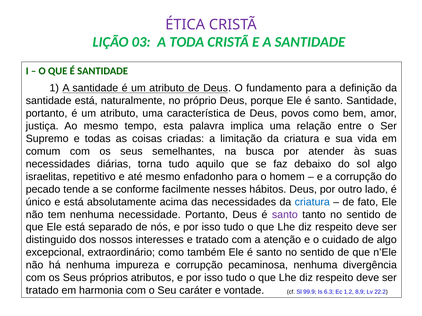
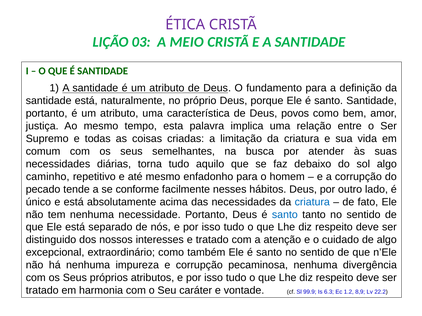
TODA: TODA -> MEIO (187, 42)
israelitas: israelitas -> caminho (48, 177)
santo colour: purple -> blue (285, 215)
